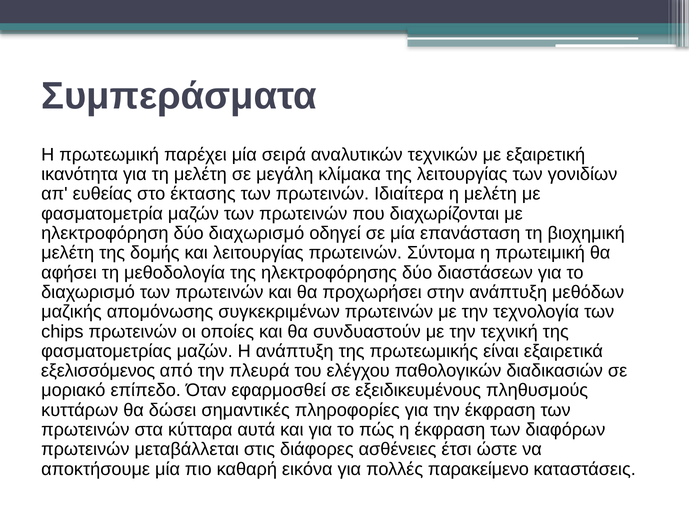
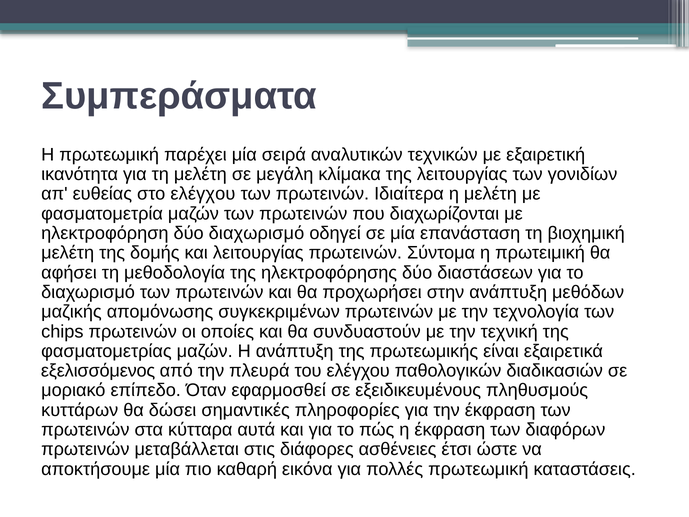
στο έκτασης: έκτασης -> ελέγχου (203, 194)
πολλές παρακείμενο: παρακείμενο -> πρωτεωμική (478, 469)
